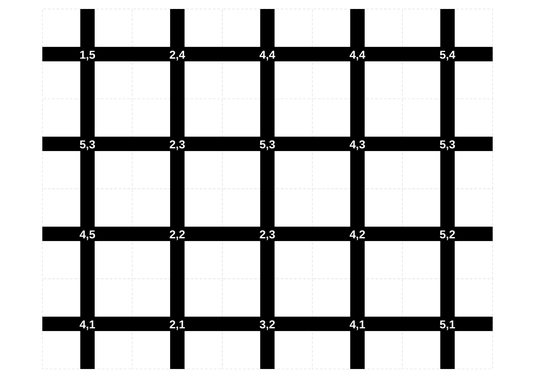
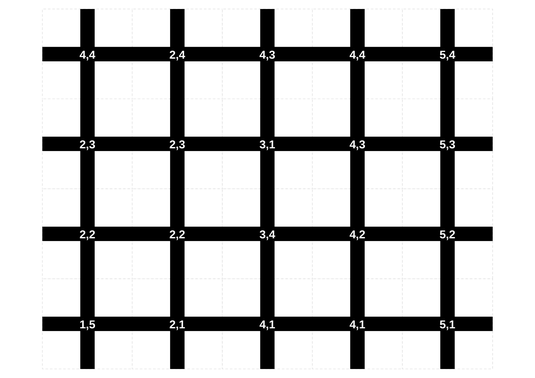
1,5: 1,5 -> 4,4 (87, 55)
2,4 4,4: 4,4 -> 4,3 (267, 55)
5,3: 5,3 -> 2,3 (87, 145)
2,3 5,3: 5,3 -> 3,1 (267, 145)
4,5: 4,5 -> 2,2 (87, 235)
2,2 2,3: 2,3 -> 3,4 (267, 235)
4,1: 4,1 -> 1,5 (87, 325)
2,1 3,2: 3,2 -> 4,1 (267, 325)
